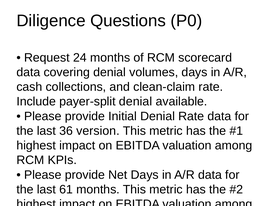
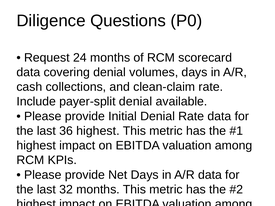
36 version: version -> highest (98, 131)
61: 61 -> 32 (66, 190)
